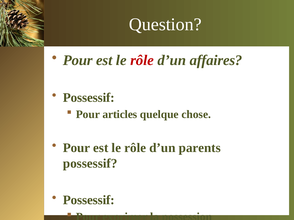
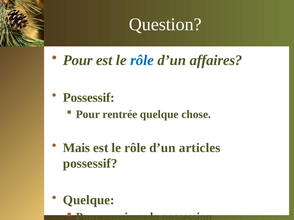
rôle colour: red -> blue (142, 60)
articles: articles -> rentrée (120, 115)
Pour: Pour -> Mais (76, 148)
parents: parents -> articles (200, 148)
Possessif: Possessif -> Quelque (89, 200)
